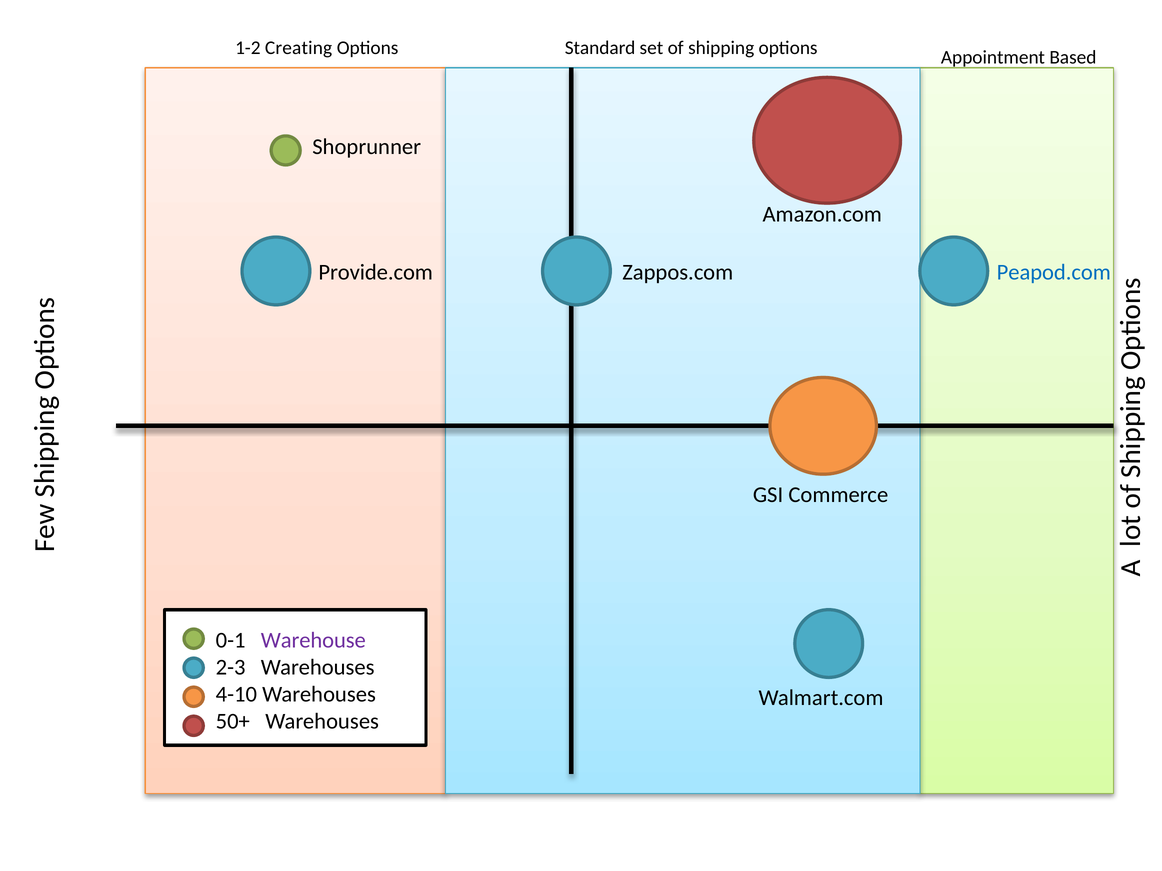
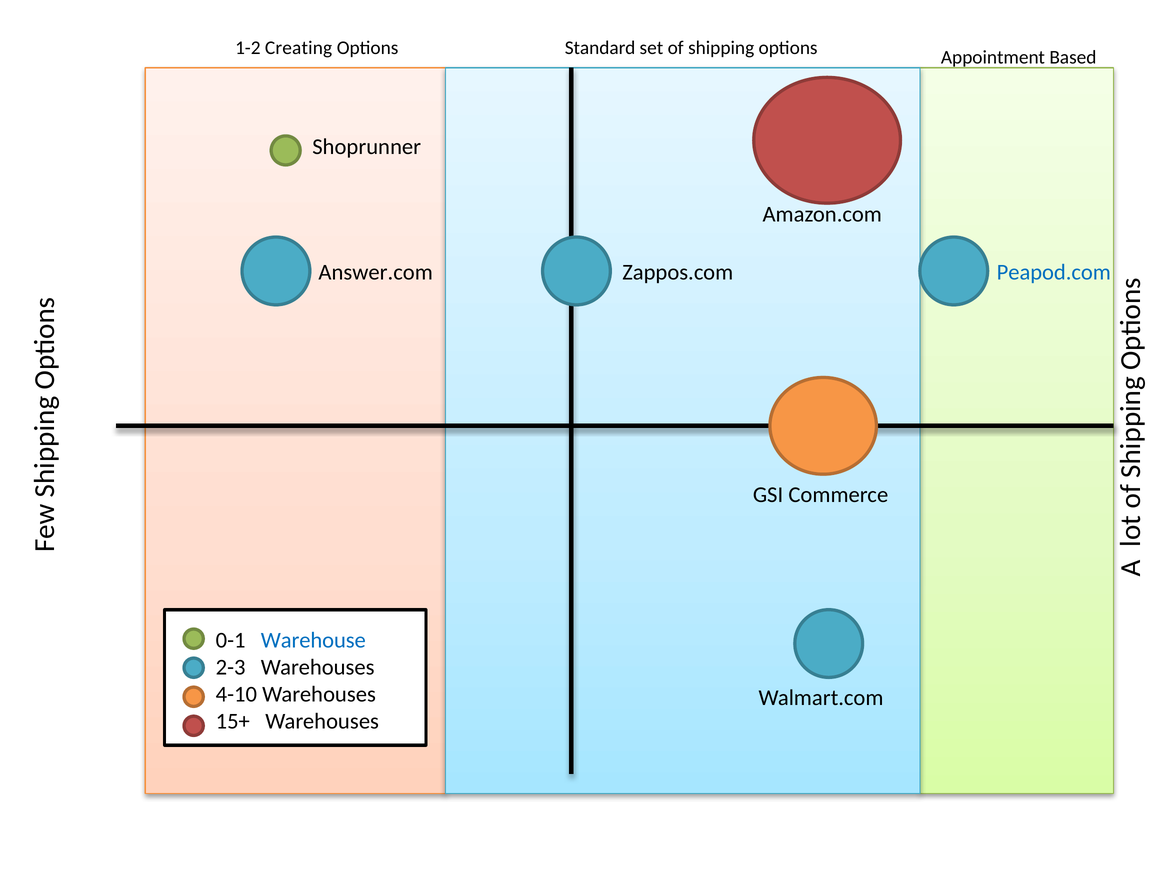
Provide.com: Provide.com -> Answer.com (376, 272)
Warehouse colour: purple -> blue (313, 641)
50+: 50+ -> 15+ (233, 722)
